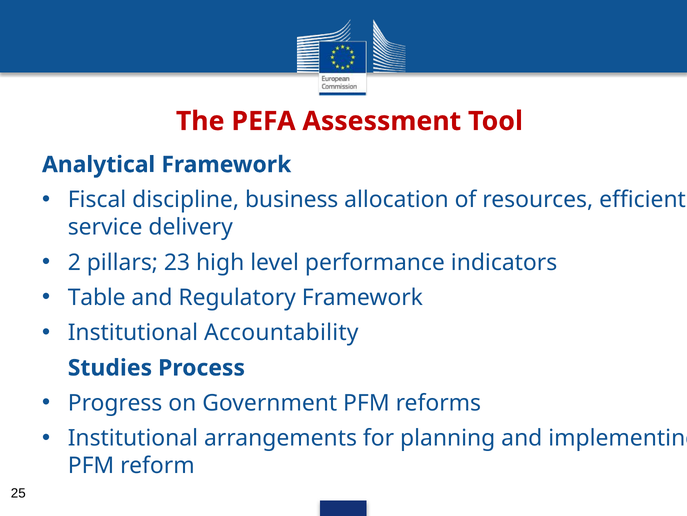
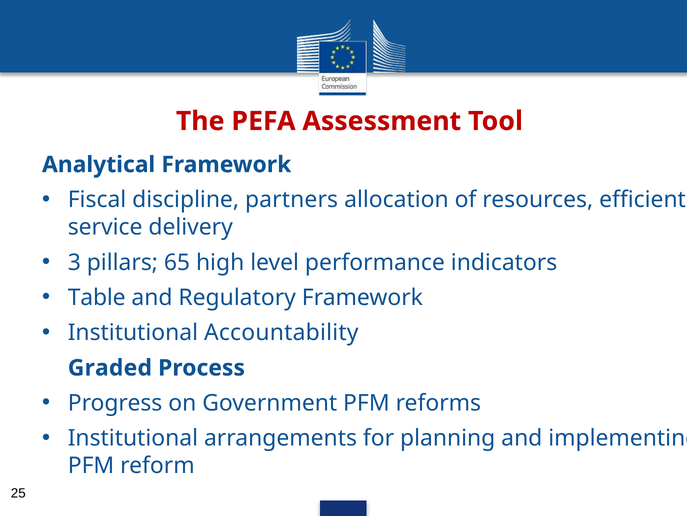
business: business -> partners (292, 200)
2: 2 -> 3 (74, 262)
23: 23 -> 65 (177, 262)
Studies: Studies -> Graded (110, 367)
